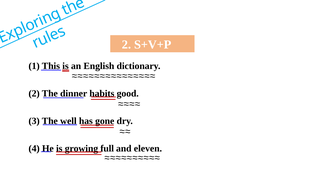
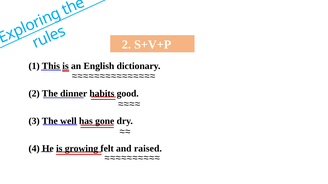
full: full -> felt (107, 149)
eleven: eleven -> raised (148, 149)
